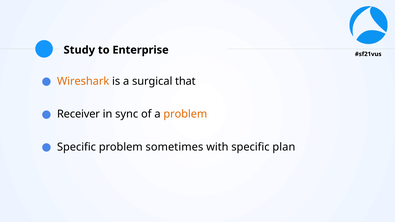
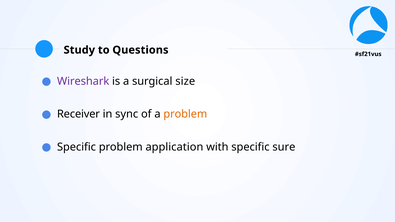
Enterprise: Enterprise -> Questions (140, 50)
Wireshark colour: orange -> purple (83, 81)
that: that -> size (185, 81)
sometimes: sometimes -> application (174, 147)
plan: plan -> sure (284, 147)
